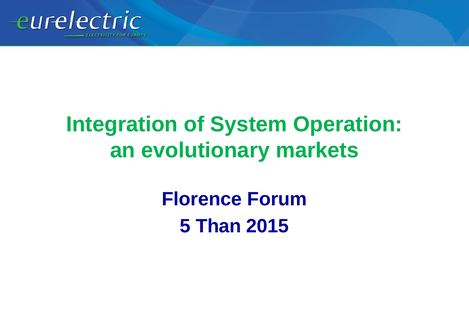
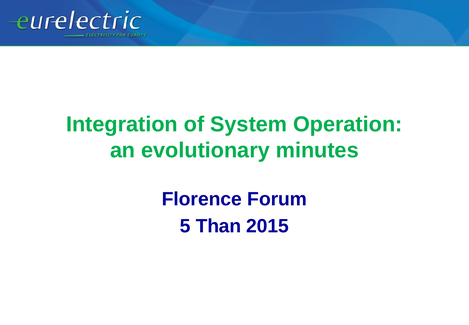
markets: markets -> minutes (317, 150)
